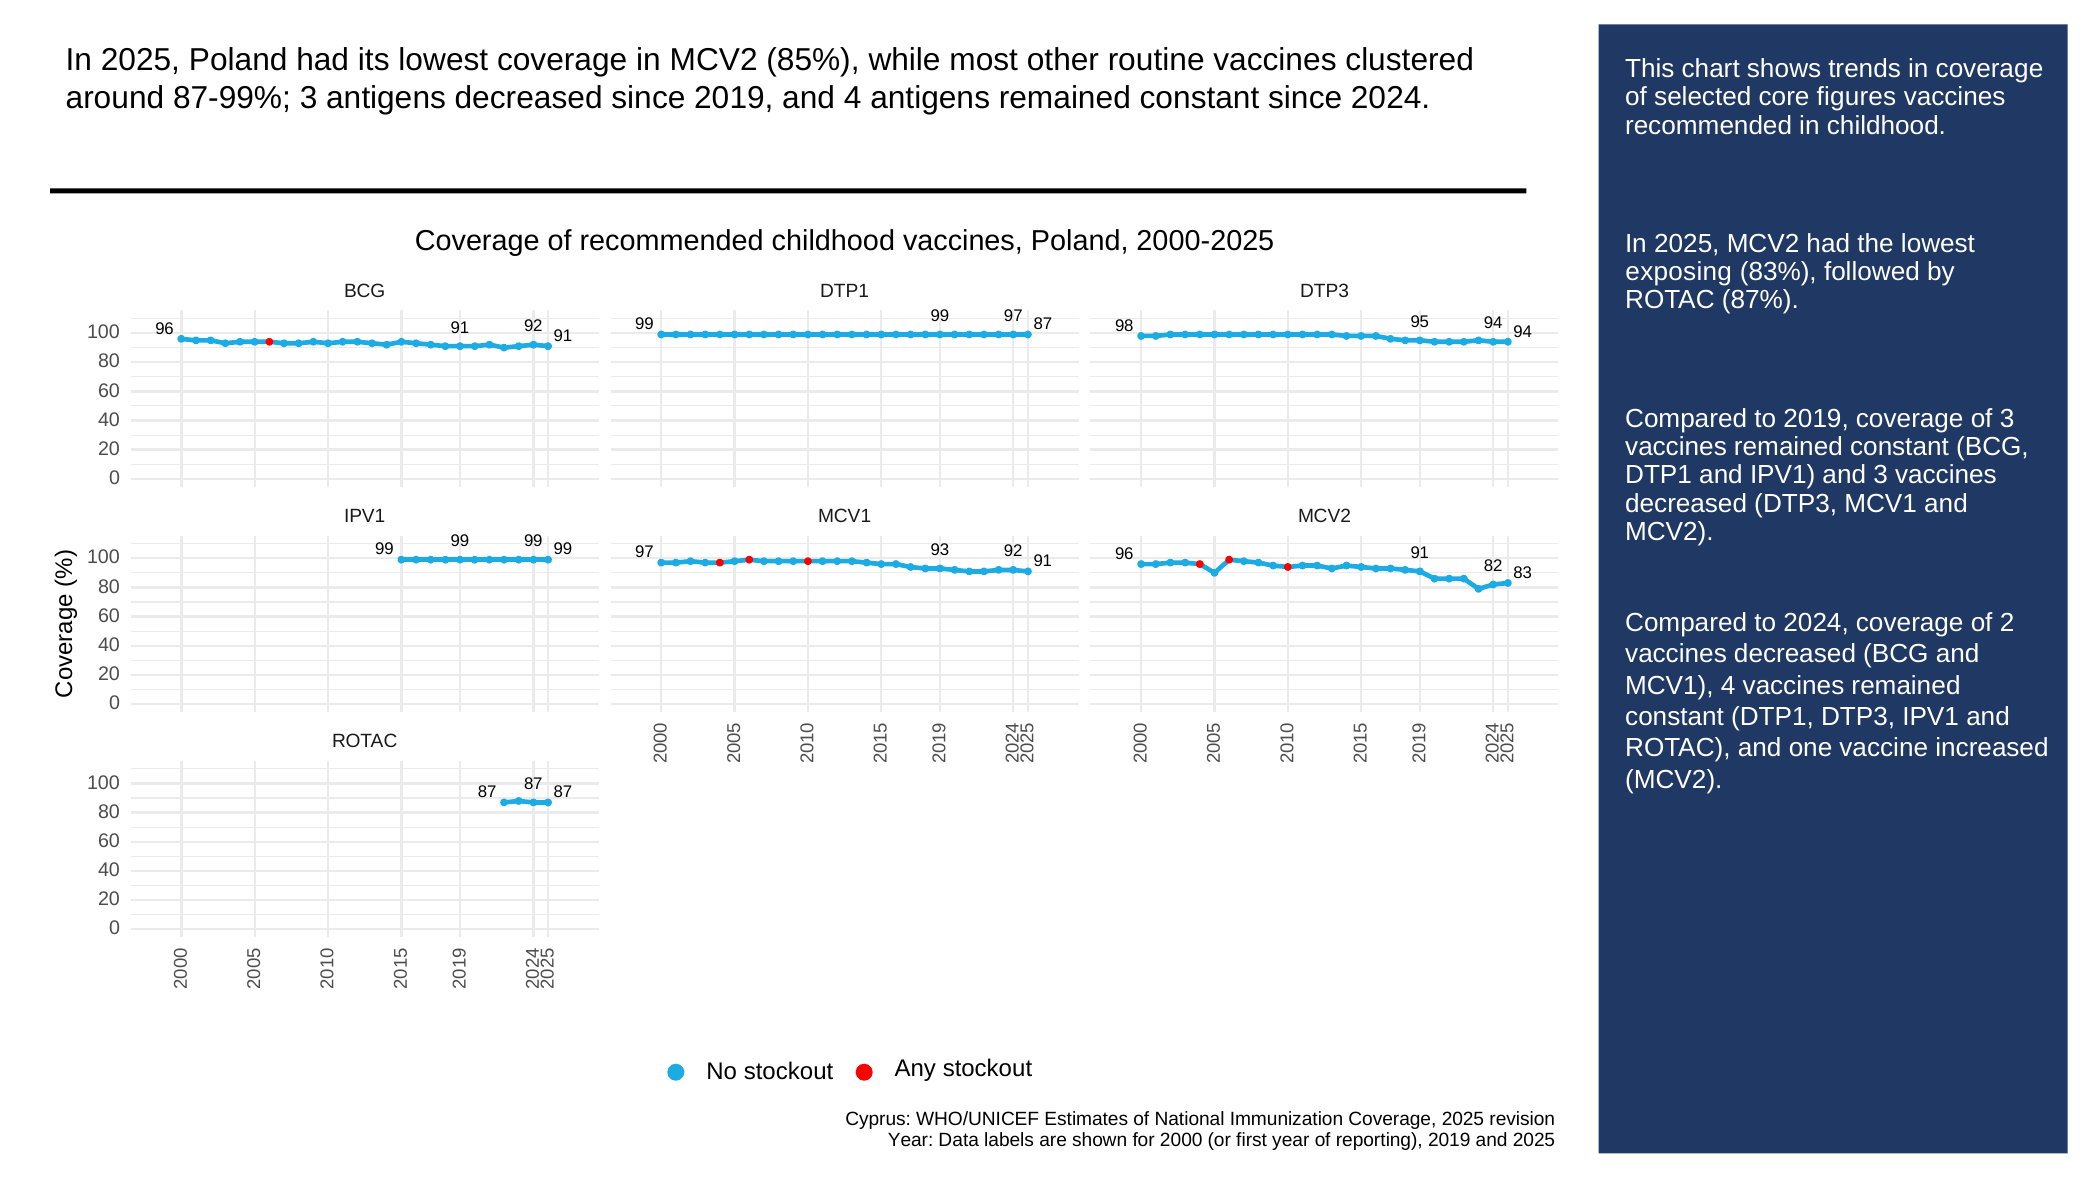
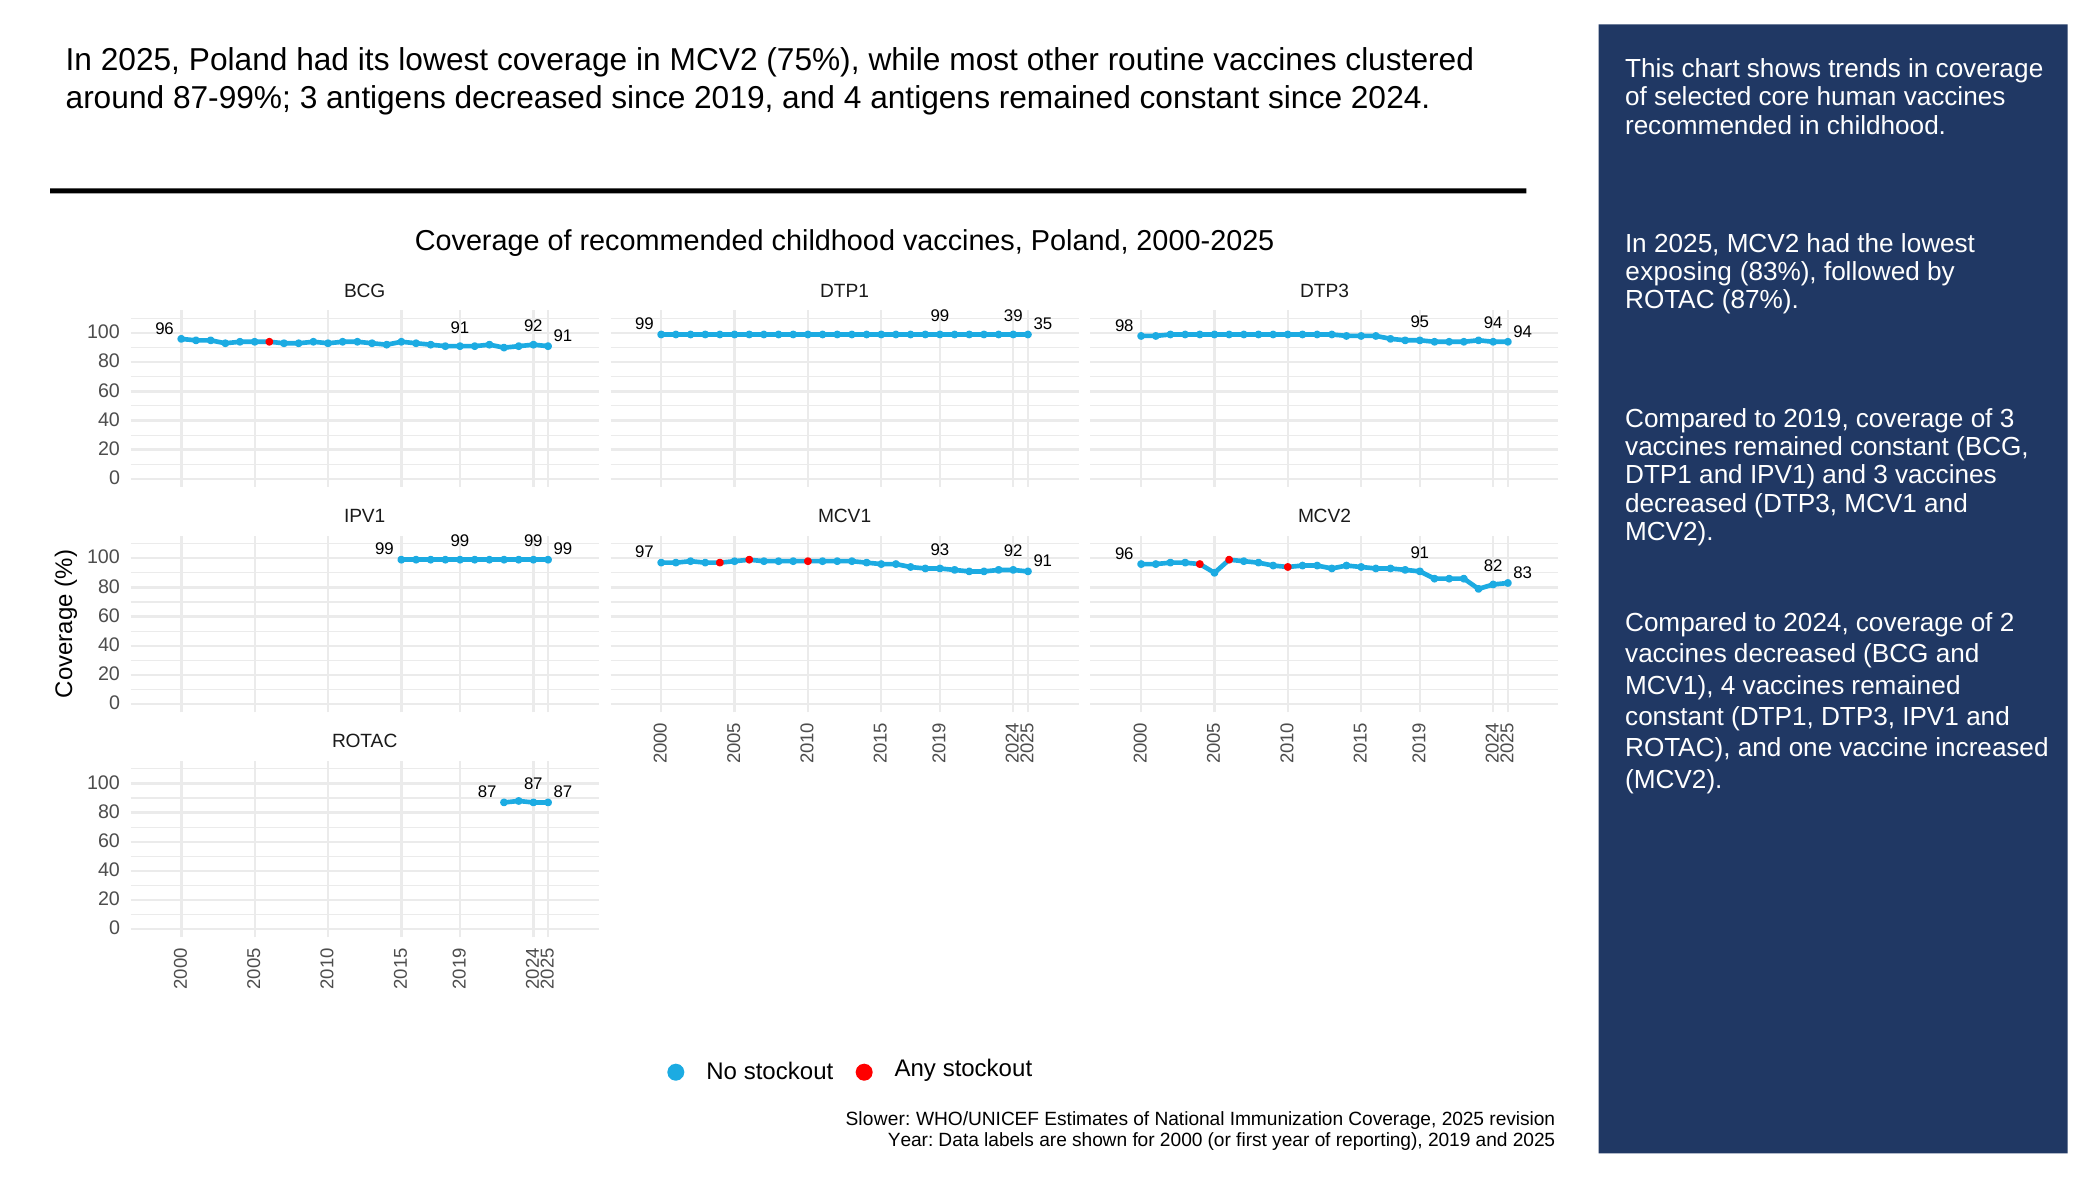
85%: 85% -> 75% (813, 60)
figures: figures -> human (1857, 97)
99 97: 97 -> 39 (1013, 316)
87: 87 -> 35 (1043, 324)
Cyprus: Cyprus -> Slower (878, 1119)
